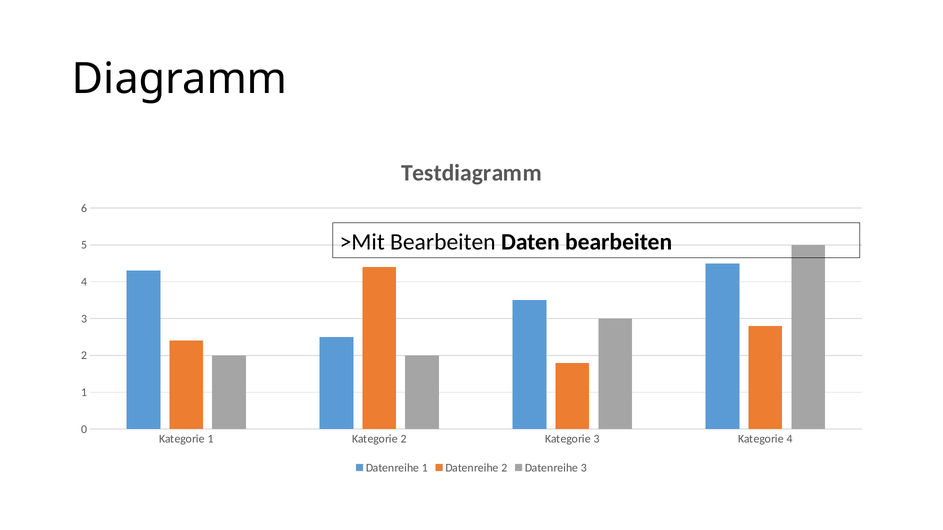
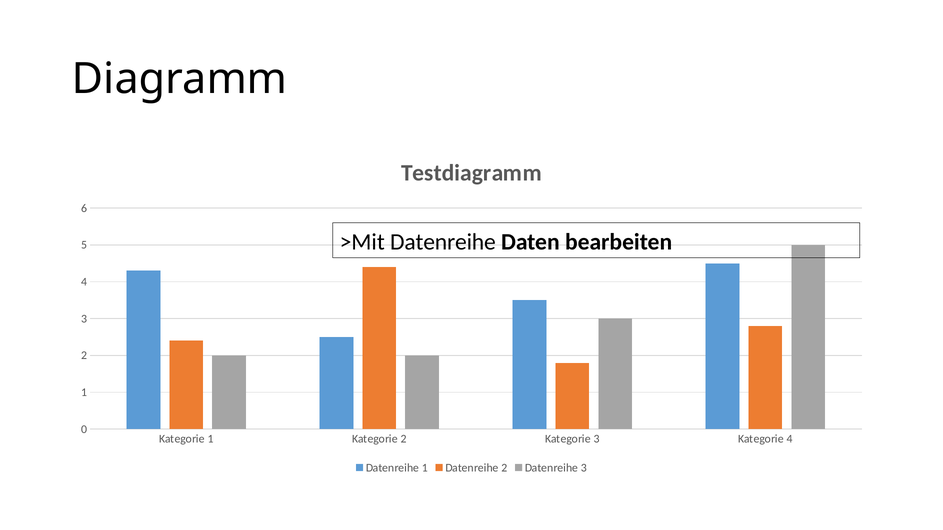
>Mit Bearbeiten: Bearbeiten -> Datenreihe (443, 242)
